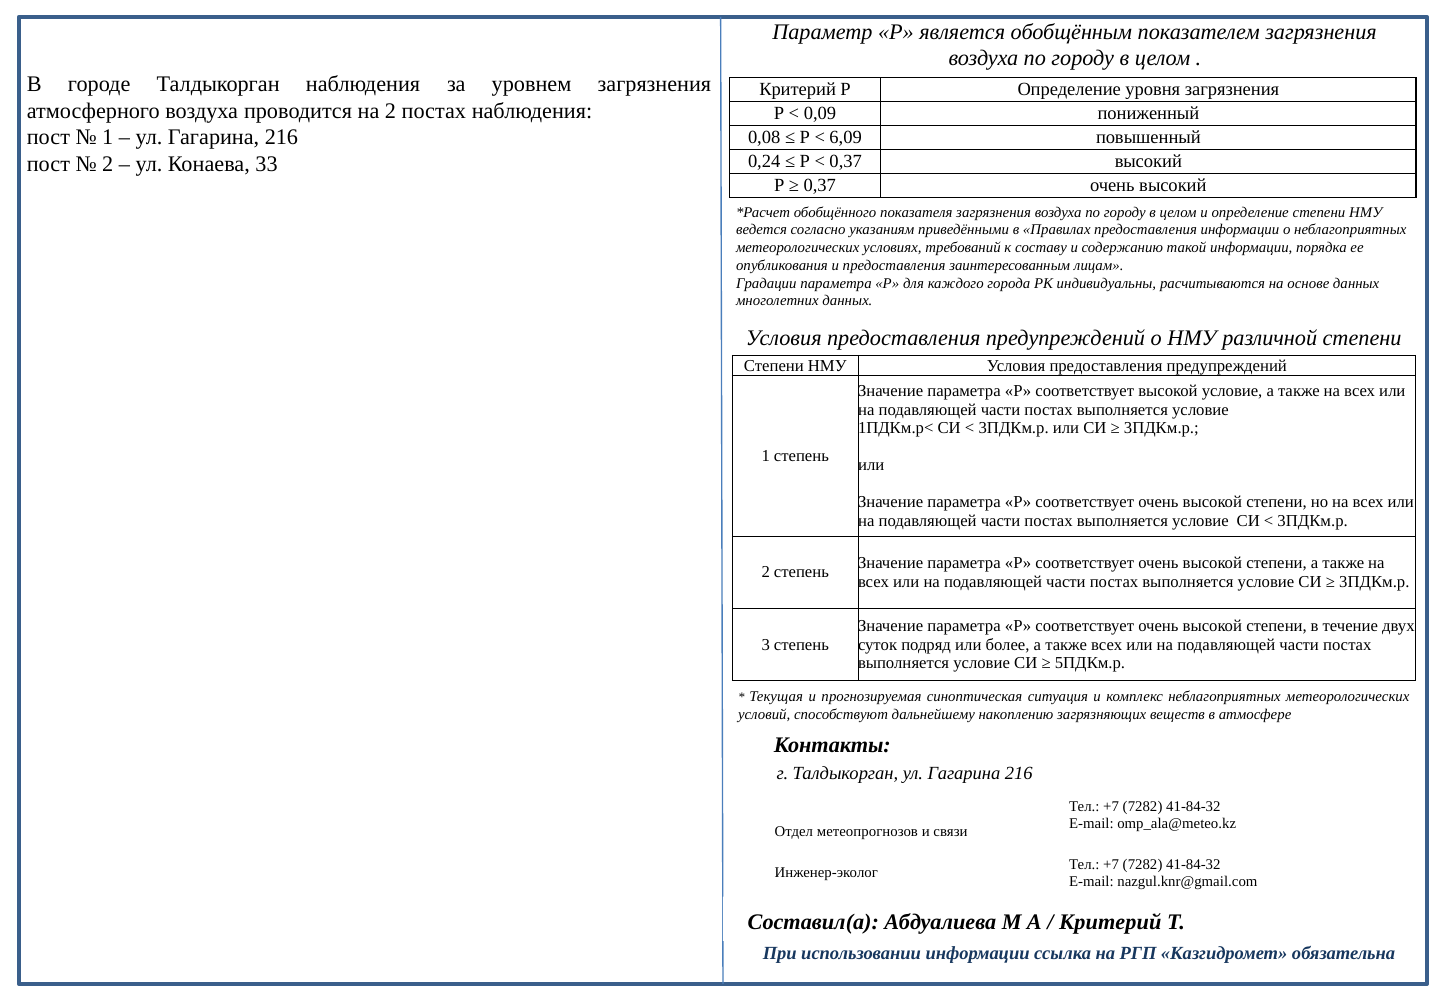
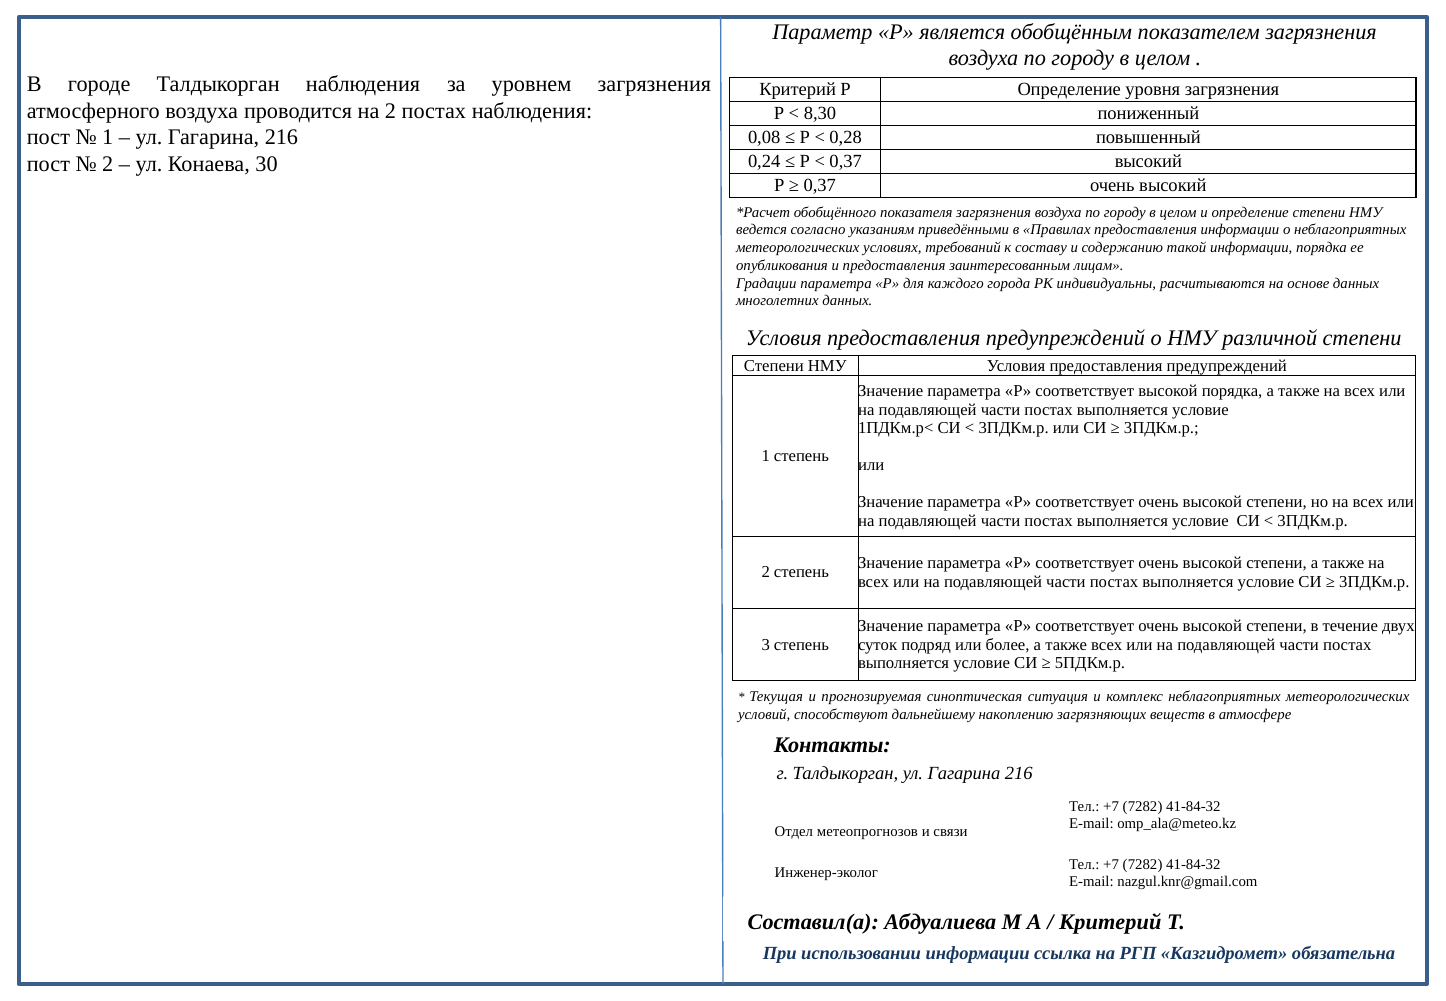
0,09: 0,09 -> 8,30 (820, 113)
6,09: 6,09 -> 0,28 (846, 137)
33: 33 -> 30 (267, 164)
высокой условие: условие -> порядка (1232, 391)
